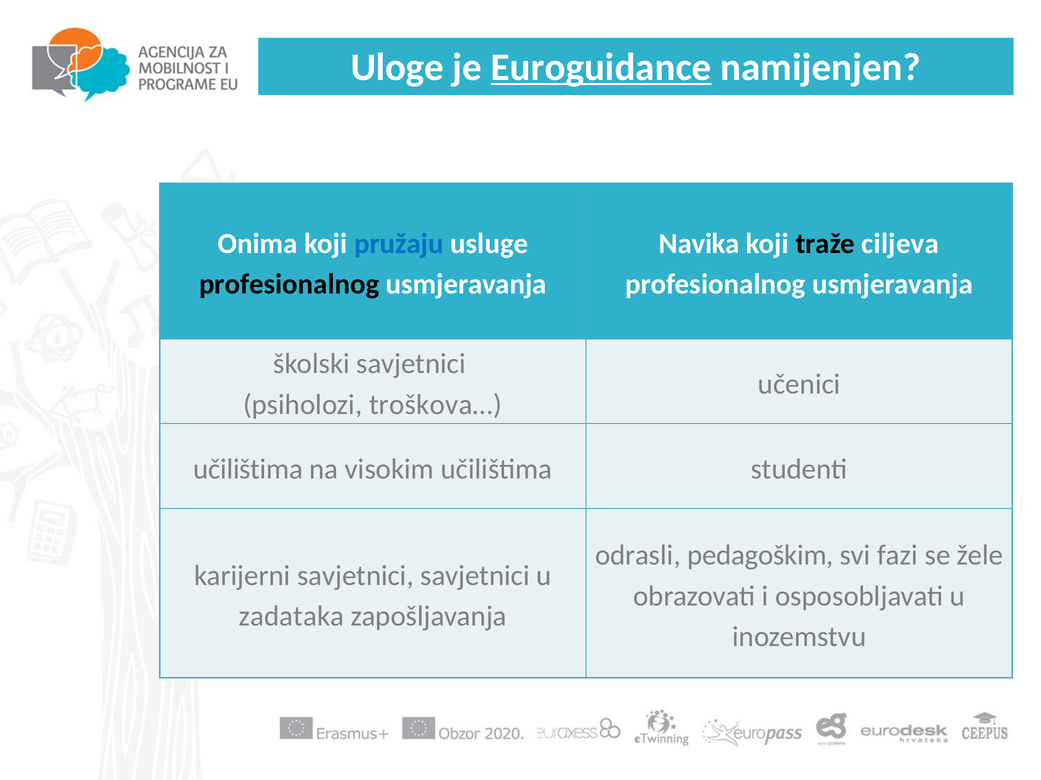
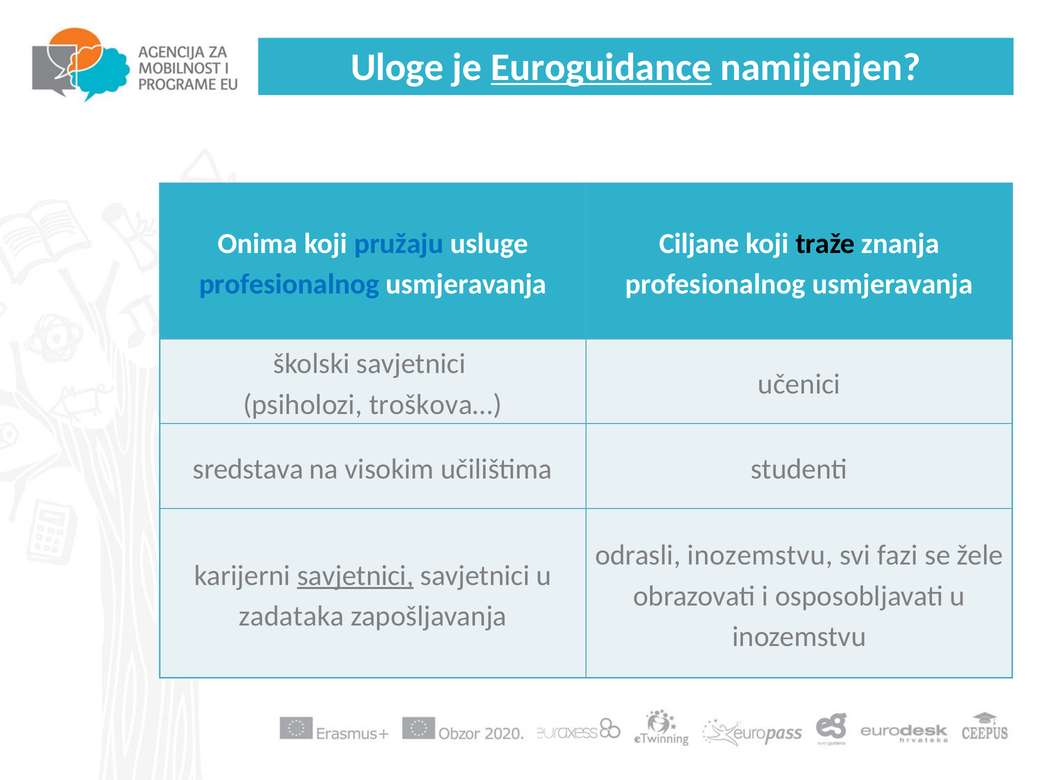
Navika: Navika -> Ciljane (699, 244)
ciljeva: ciljeva -> znanja (900, 244)
profesionalnog colour: black -> blue (289, 285)
učilištima: učilištima -> sredstava (248, 469)
odrasli pedagoškim: pedagoškim -> inozemstvu (760, 556)
savjetnici underline: none -> present (355, 576)
